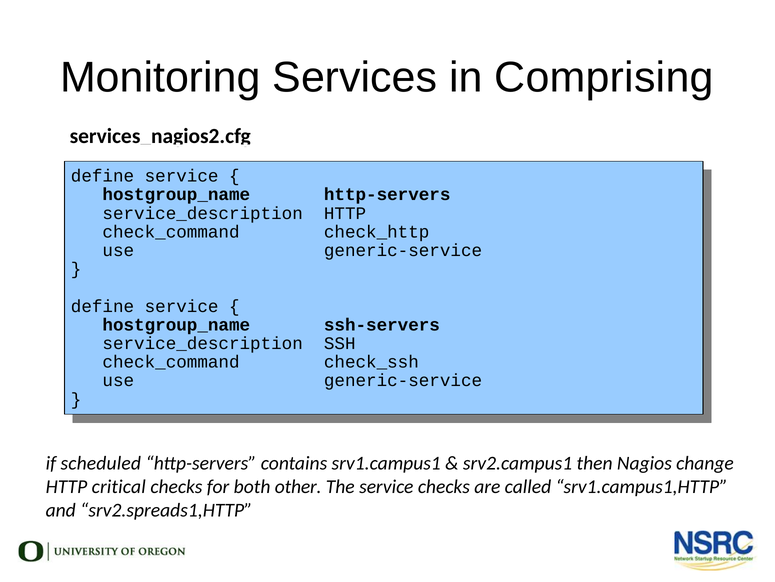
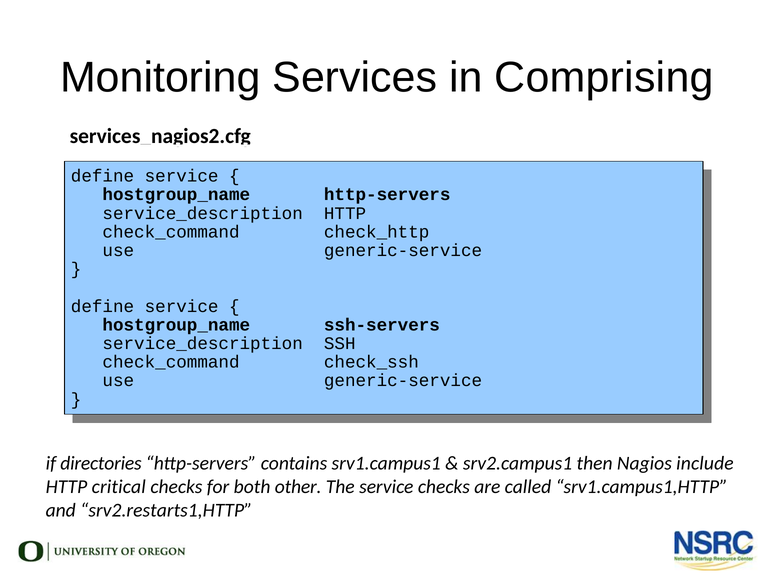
scheduled: scheduled -> directories (101, 463)
change: change -> include (705, 463)
srv2.spreads1,HTTP: srv2.spreads1,HTTP -> srv2.restarts1,HTTP (166, 510)
